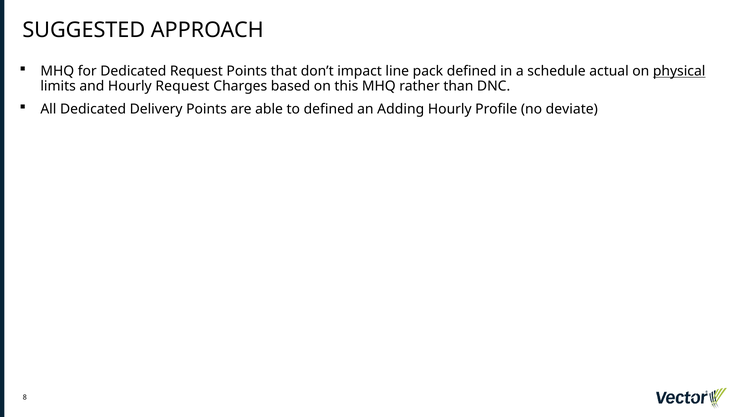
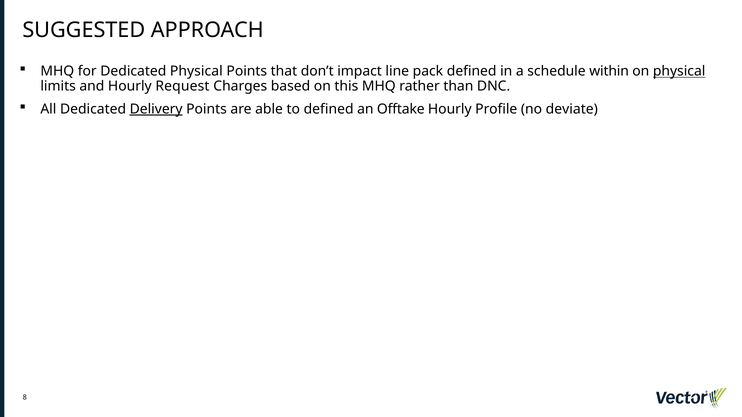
Dedicated Request: Request -> Physical (196, 71)
actual: actual -> within (609, 71)
Delivery underline: none -> present (156, 109)
Adding: Adding -> Offtake (401, 109)
